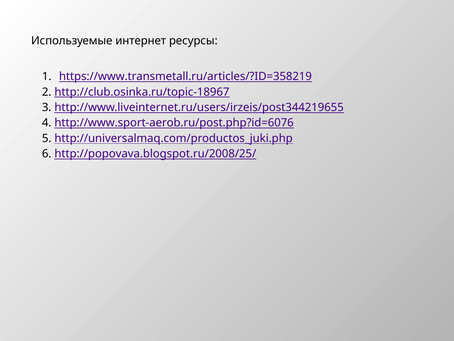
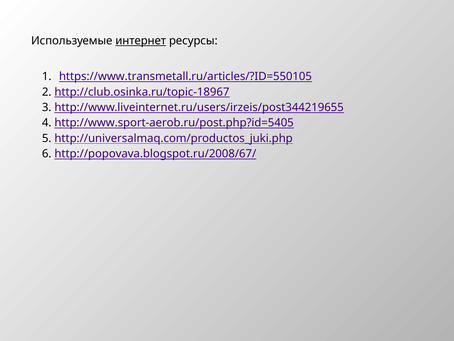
интернет underline: none -> present (141, 41)
https://www.transmetall.ru/articles/?ID=358219: https://www.transmetall.ru/articles/?ID=358219 -> https://www.transmetall.ru/articles/?ID=550105 (185, 76)
http://www.sport-aerob.ru/post.php?id=6076: http://www.sport-aerob.ru/post.php?id=6076 -> http://www.sport-aerob.ru/post.php?id=5405 (174, 123)
http://popovava.blogspot.ru/2008/25/: http://popovava.blogspot.ru/2008/25/ -> http://popovava.blogspot.ru/2008/67/ (155, 154)
